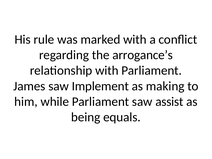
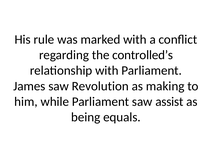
arrogance’s: arrogance’s -> controlled’s (143, 55)
Implement: Implement -> Revolution (100, 86)
